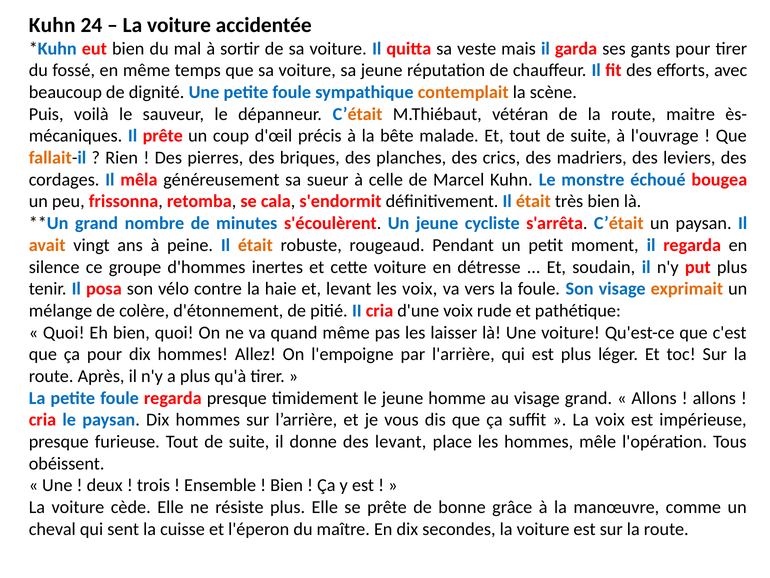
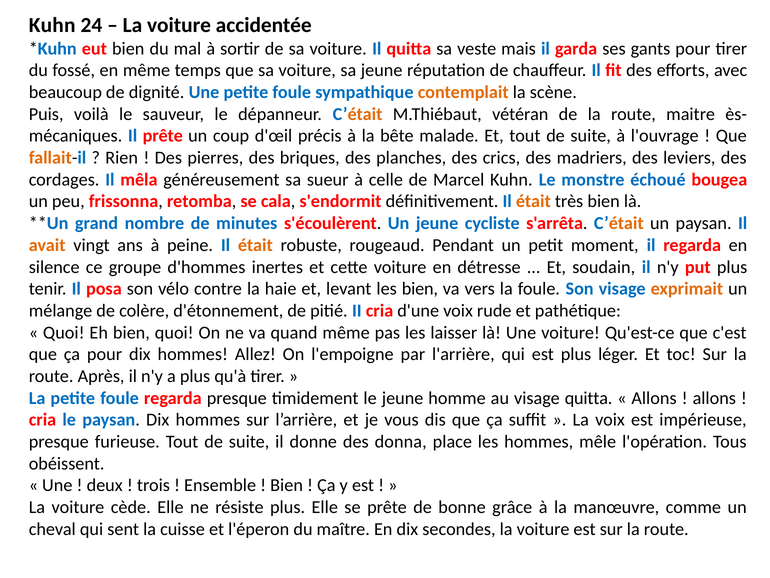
les voix: voix -> bien (420, 289)
visage grand: grand -> quitta (589, 398)
des levant: levant -> donna (401, 441)
